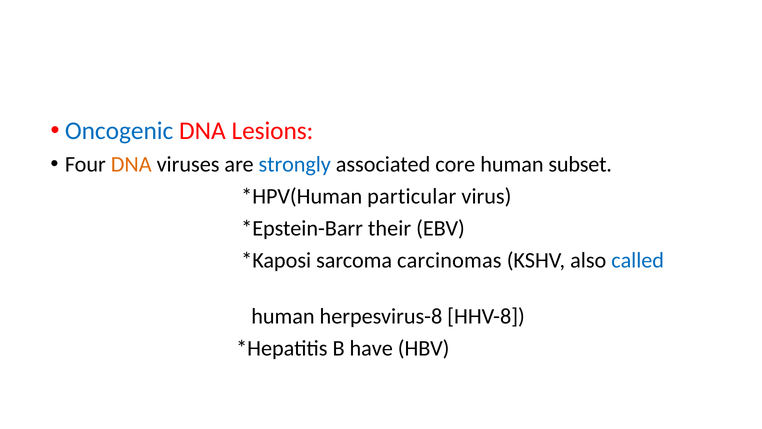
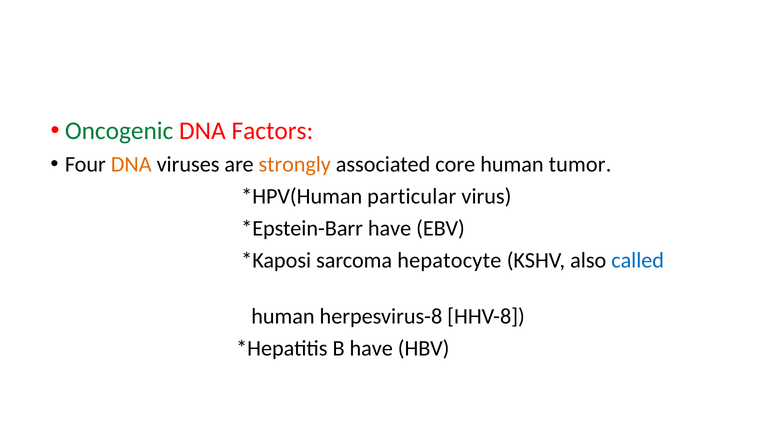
Oncogenic colour: blue -> green (119, 131)
Lesions: Lesions -> Factors (272, 131)
strongly colour: blue -> orange (295, 164)
subset: subset -> tumor (580, 164)
their: their -> have (390, 228)
carcinomas: carcinomas -> hepatocyte (449, 260)
